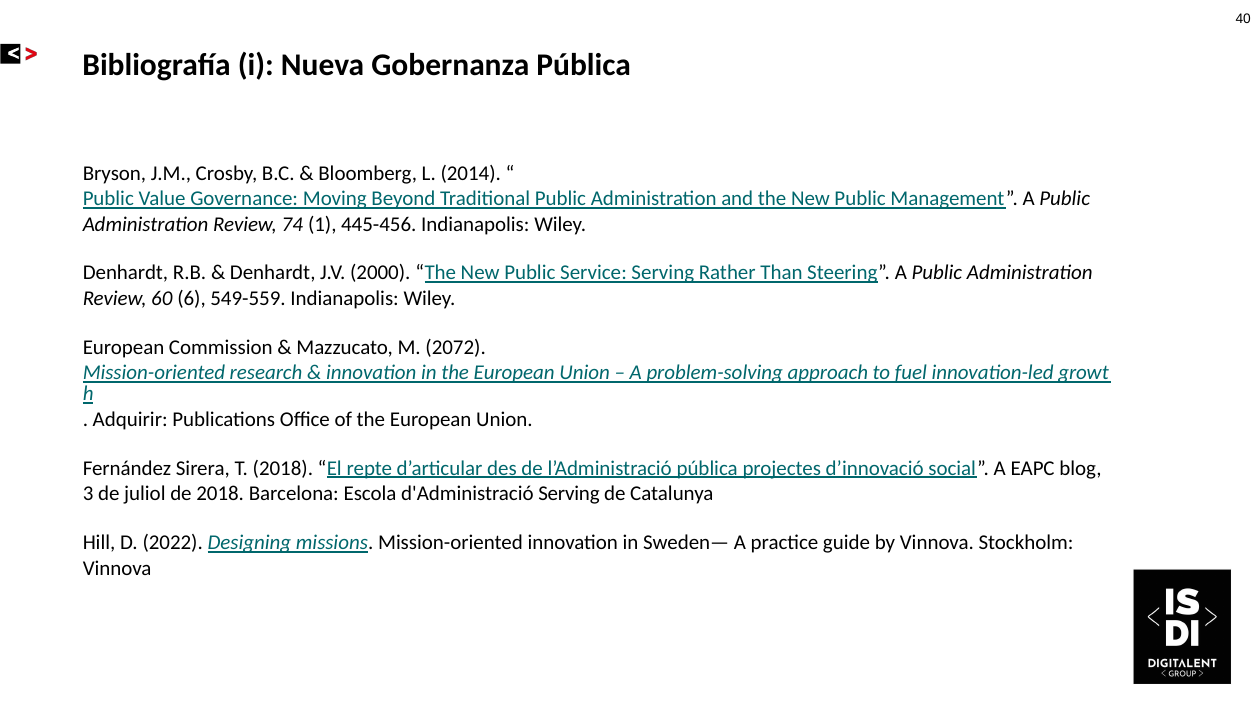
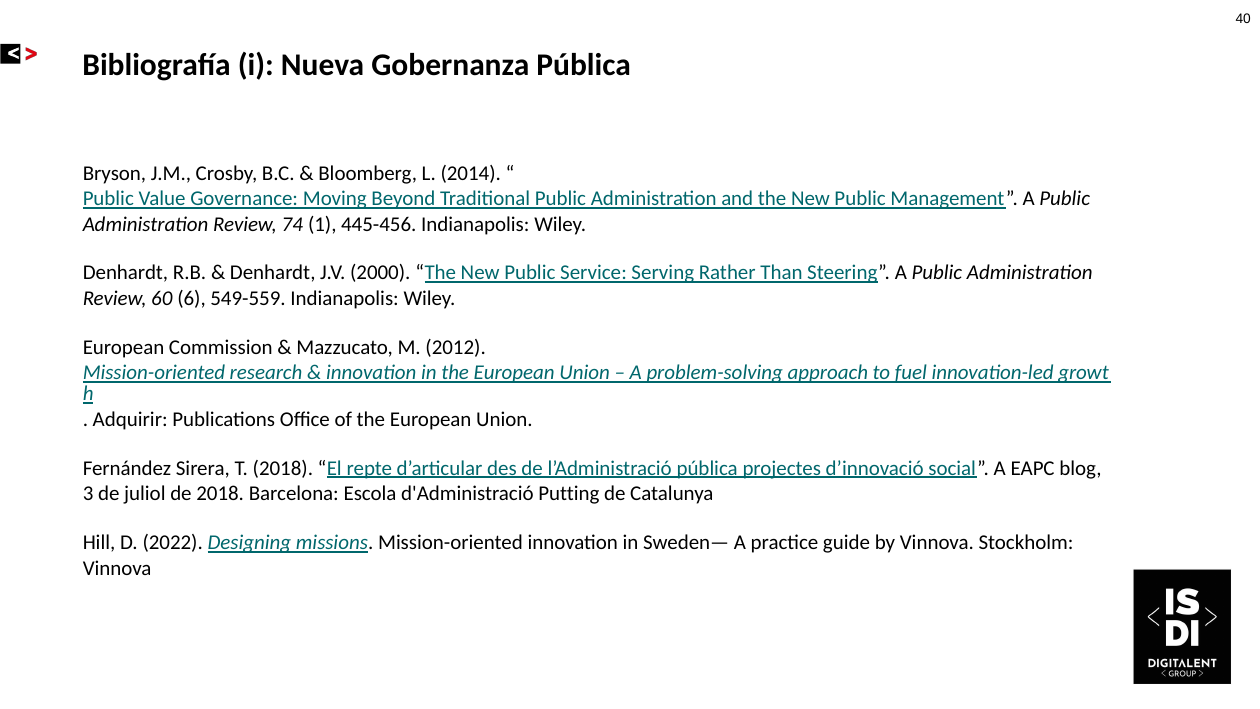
2072: 2072 -> 2012 (456, 347)
d'Administració Serving: Serving -> Putting (569, 494)
